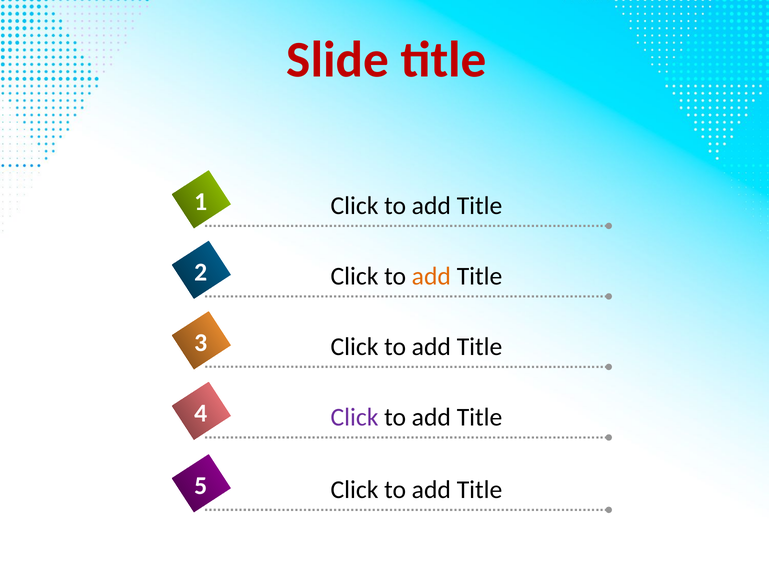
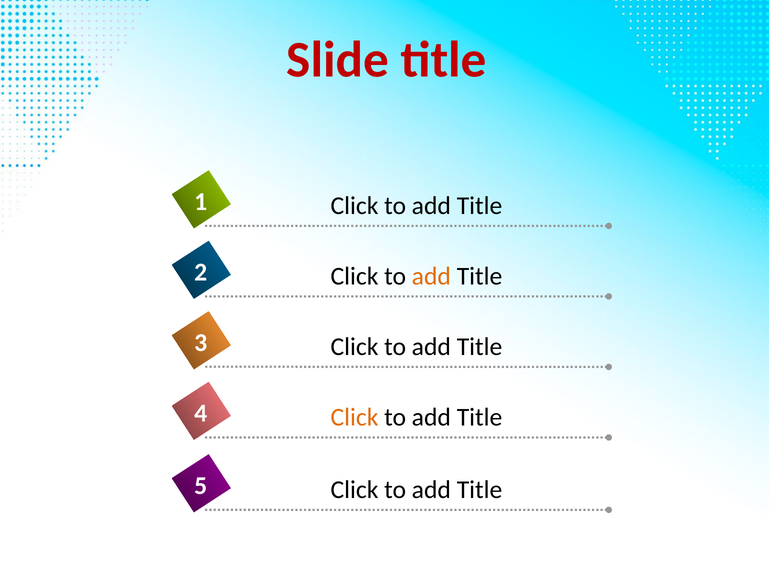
Click colour: purple -> orange (354, 417)
